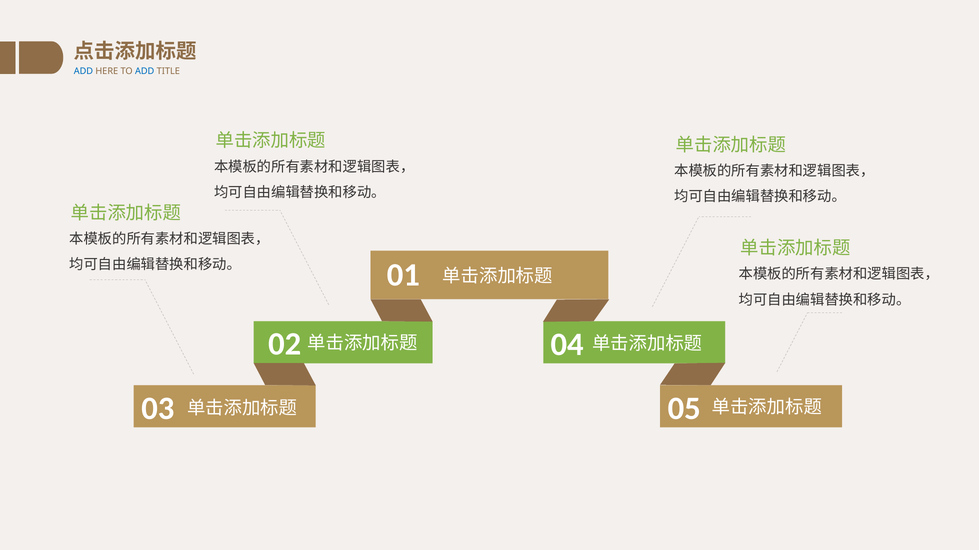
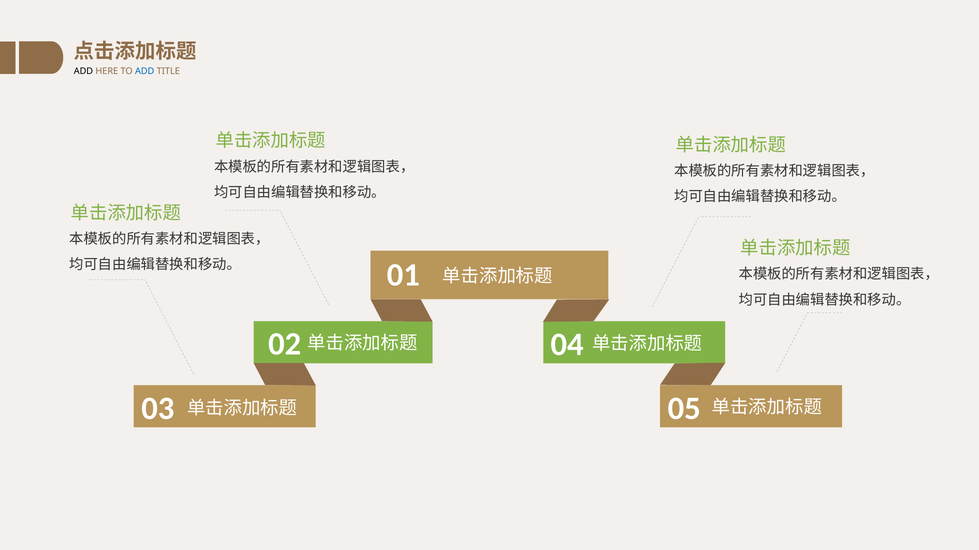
ADD colour: blue -> black (83, 71)
